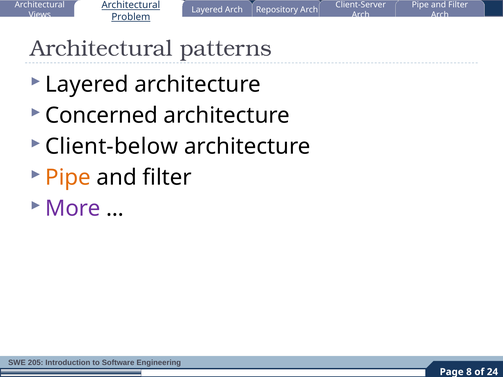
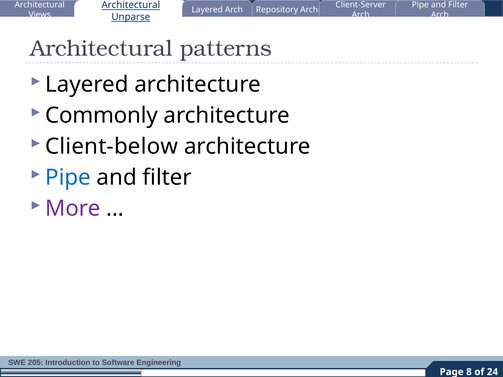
Problem: Problem -> Unparse (131, 17)
Concerned: Concerned -> Commonly (102, 116)
Pipe colour: orange -> blue (68, 178)
